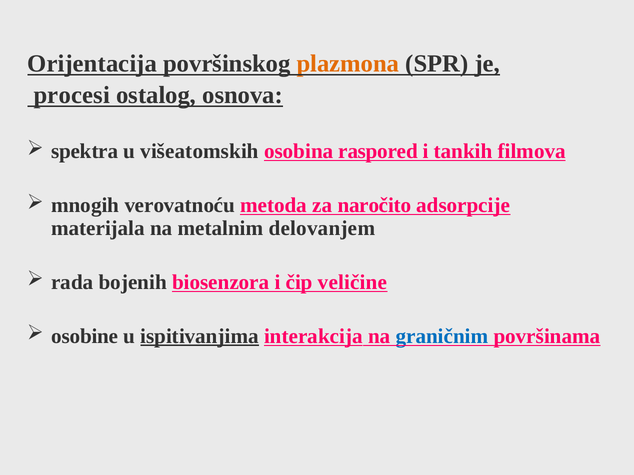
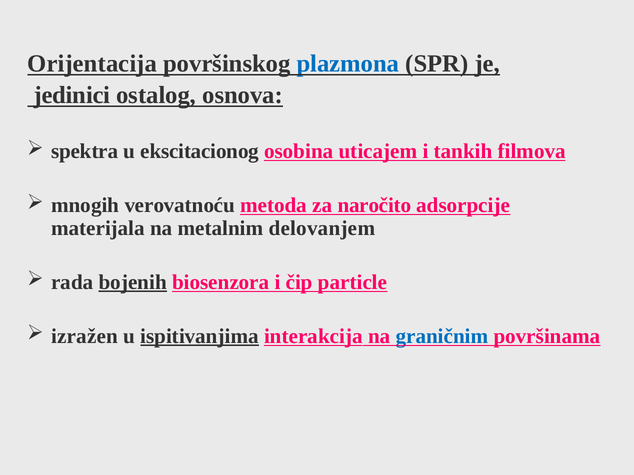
plazmona colour: orange -> blue (348, 64)
procesi: procesi -> jedinici (72, 95)
višeatomskih: višeatomskih -> ekscitacionog (200, 151)
raspored: raspored -> uticajem (378, 151)
bojenih underline: none -> present (133, 282)
veličine: veličine -> particle (353, 282)
osobine: osobine -> izražen (85, 336)
